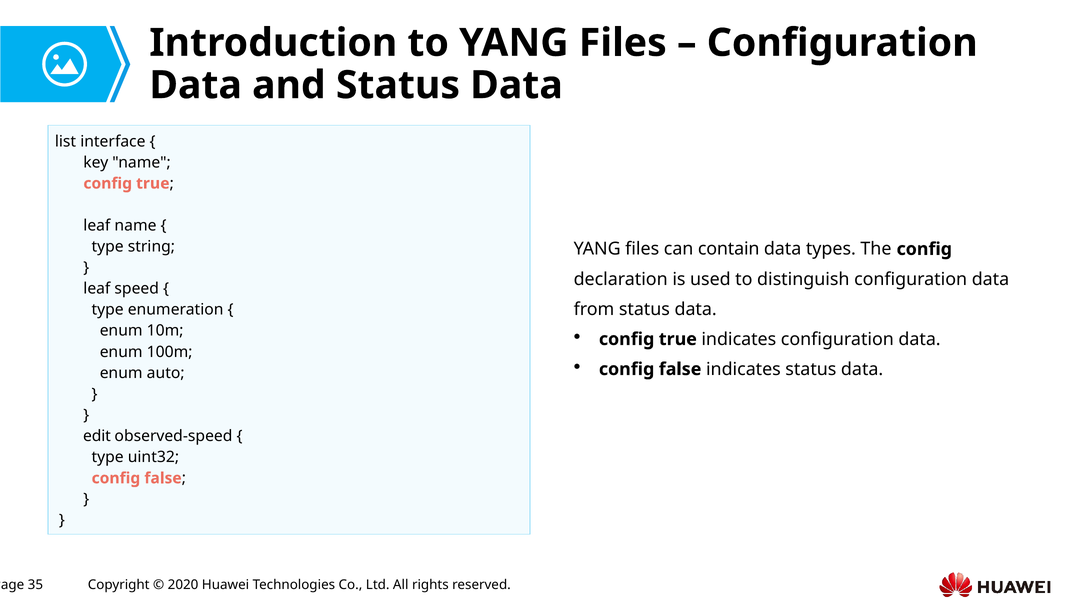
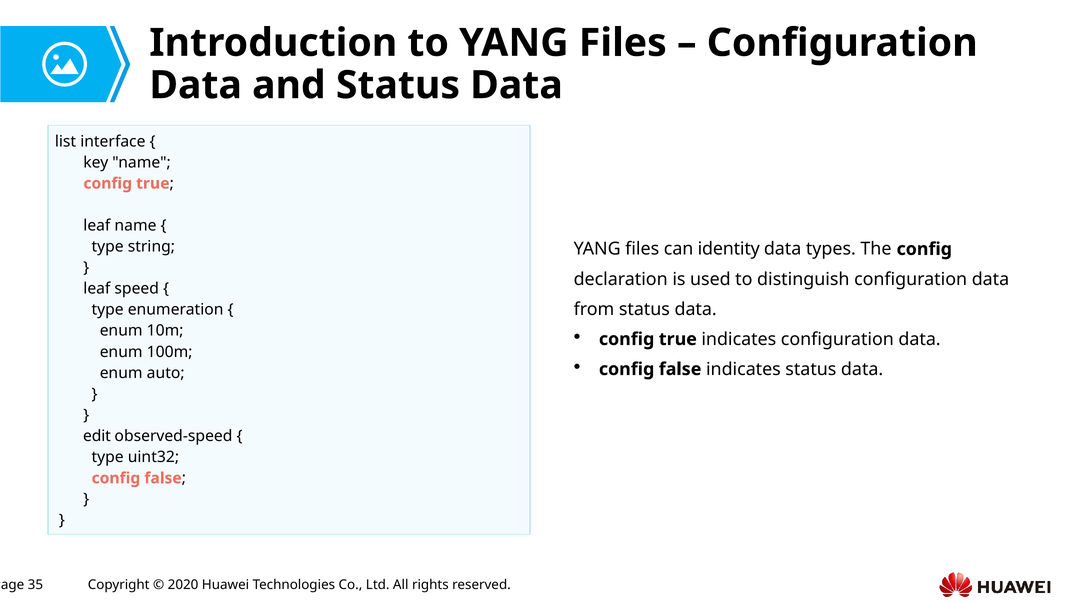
contain: contain -> identity (729, 249)
